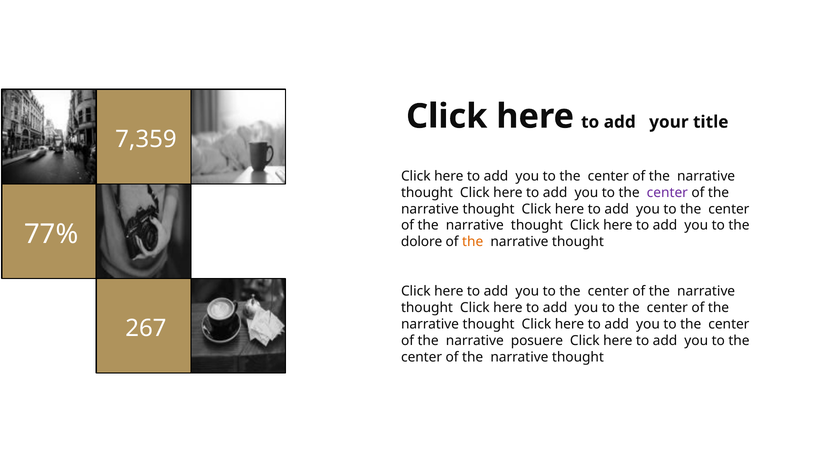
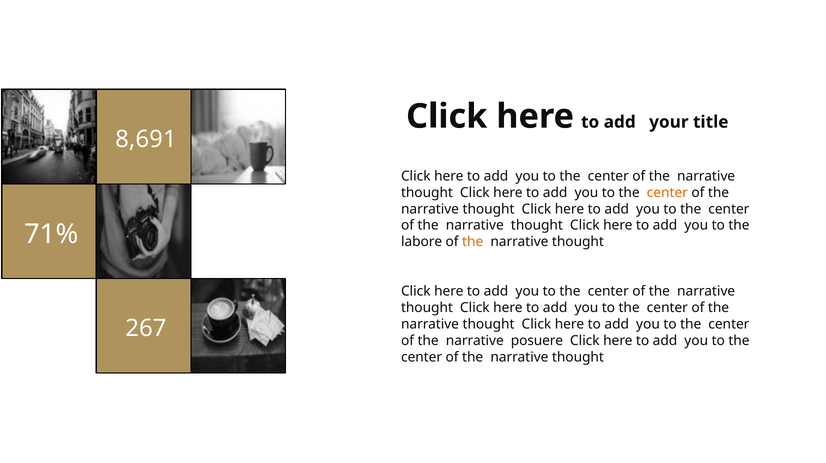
7,359: 7,359 -> 8,691 (146, 139)
center colour: purple -> orange (667, 192)
77%: 77% -> 71% (51, 234)
dolore: dolore -> labore (422, 242)
